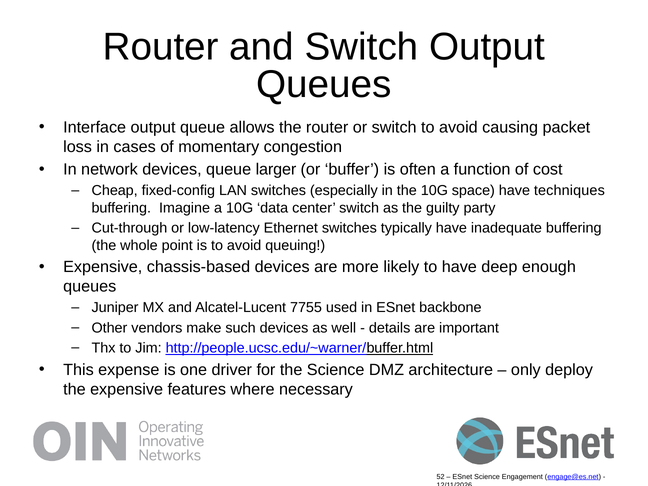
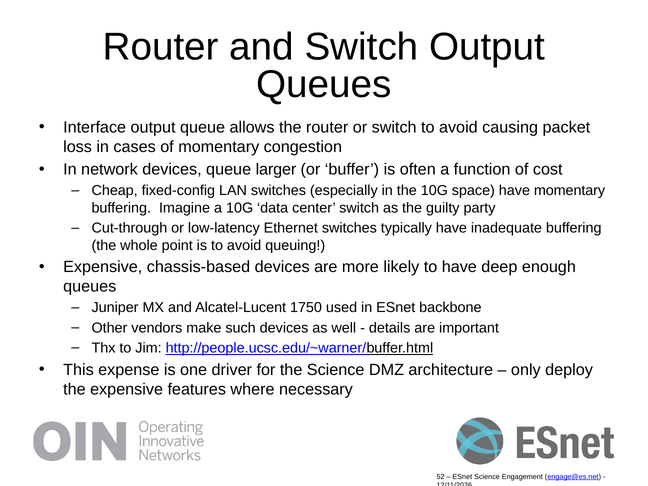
have techniques: techniques -> momentary (570, 191)
7755: 7755 -> 1750 (306, 308)
